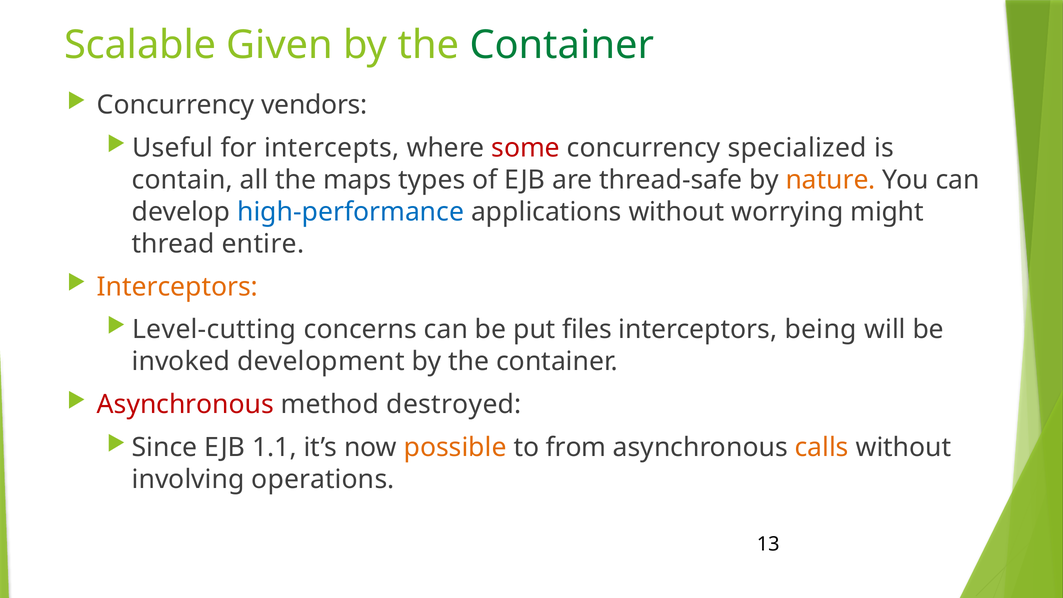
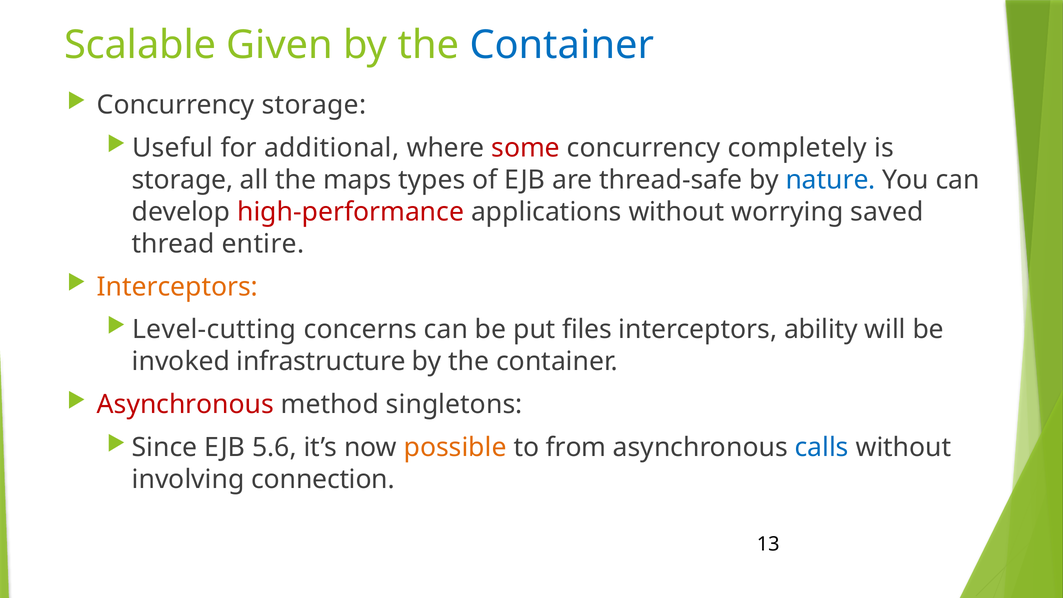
Container colour: green -> blue (562, 45)
Concurrency vendors: vendors -> storage (314, 105)
intercepts: intercepts -> additional (332, 148)
specialized: specialized -> completely (797, 148)
contain: contain -> storage (182, 180)
nature colour: orange -> blue (831, 180)
high-performance colour: blue -> red (351, 212)
might: might -> saved (887, 212)
being: being -> ability (821, 330)
development: development -> infrastructure (321, 362)
destroyed: destroyed -> singletons (454, 405)
1.1: 1.1 -> 5.6 (274, 448)
calls colour: orange -> blue (822, 448)
operations: operations -> connection (323, 479)
